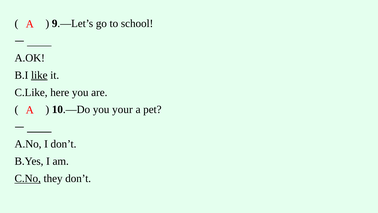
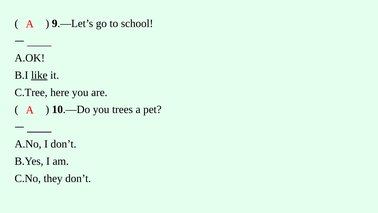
C.Like: C.Like -> C.Tree (31, 92)
your: your -> trees (123, 109)
C.No underline: present -> none (28, 178)
